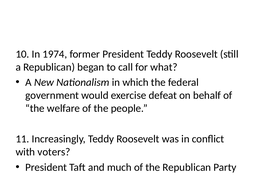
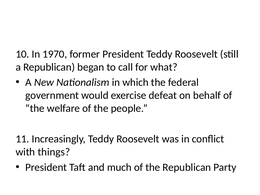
1974: 1974 -> 1970 (55, 54)
voters: voters -> things (54, 152)
